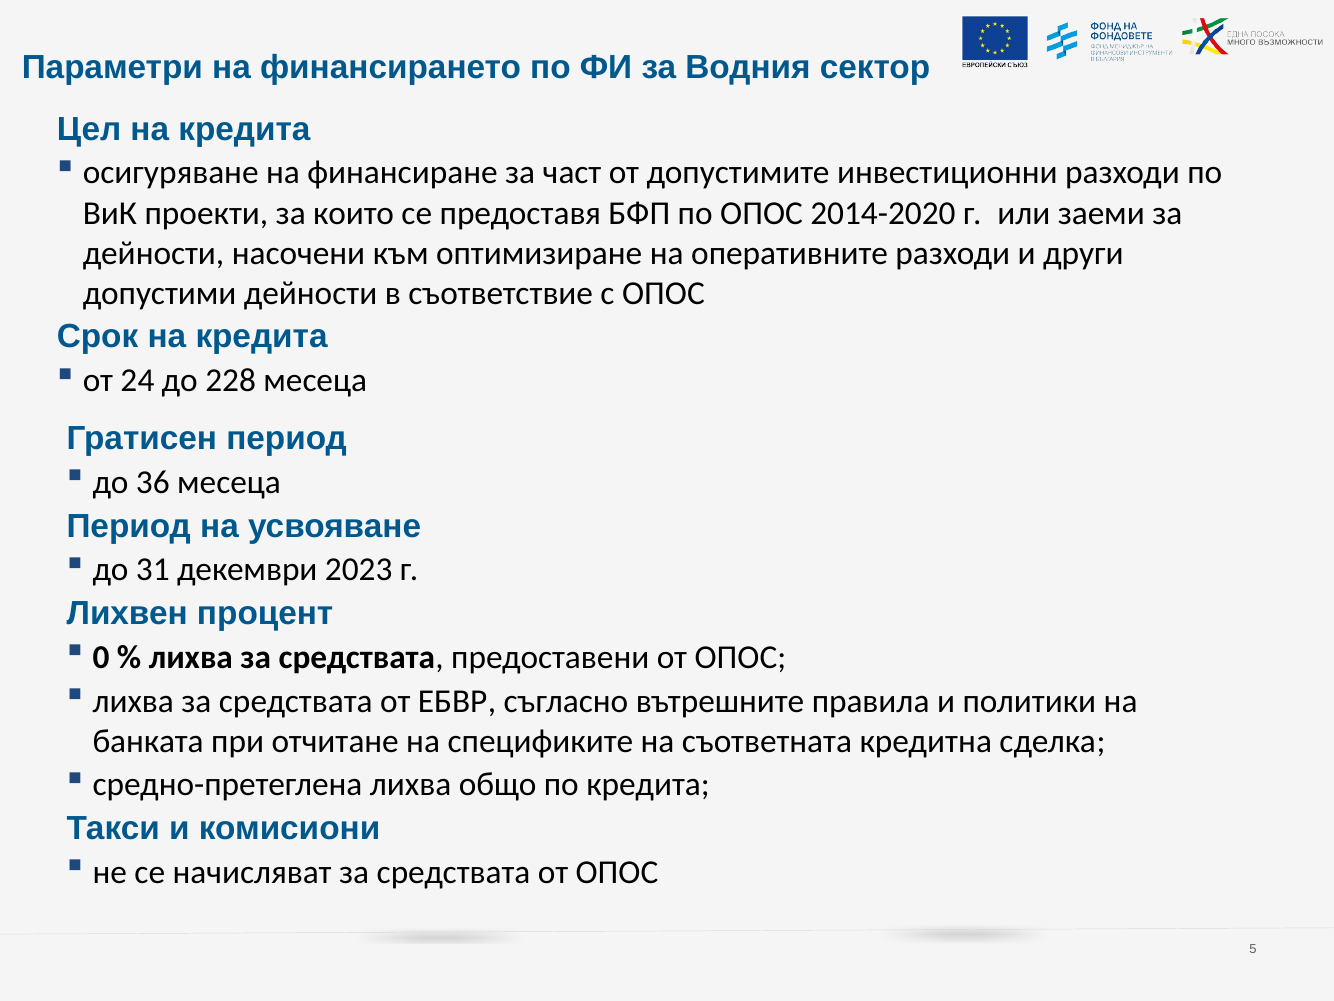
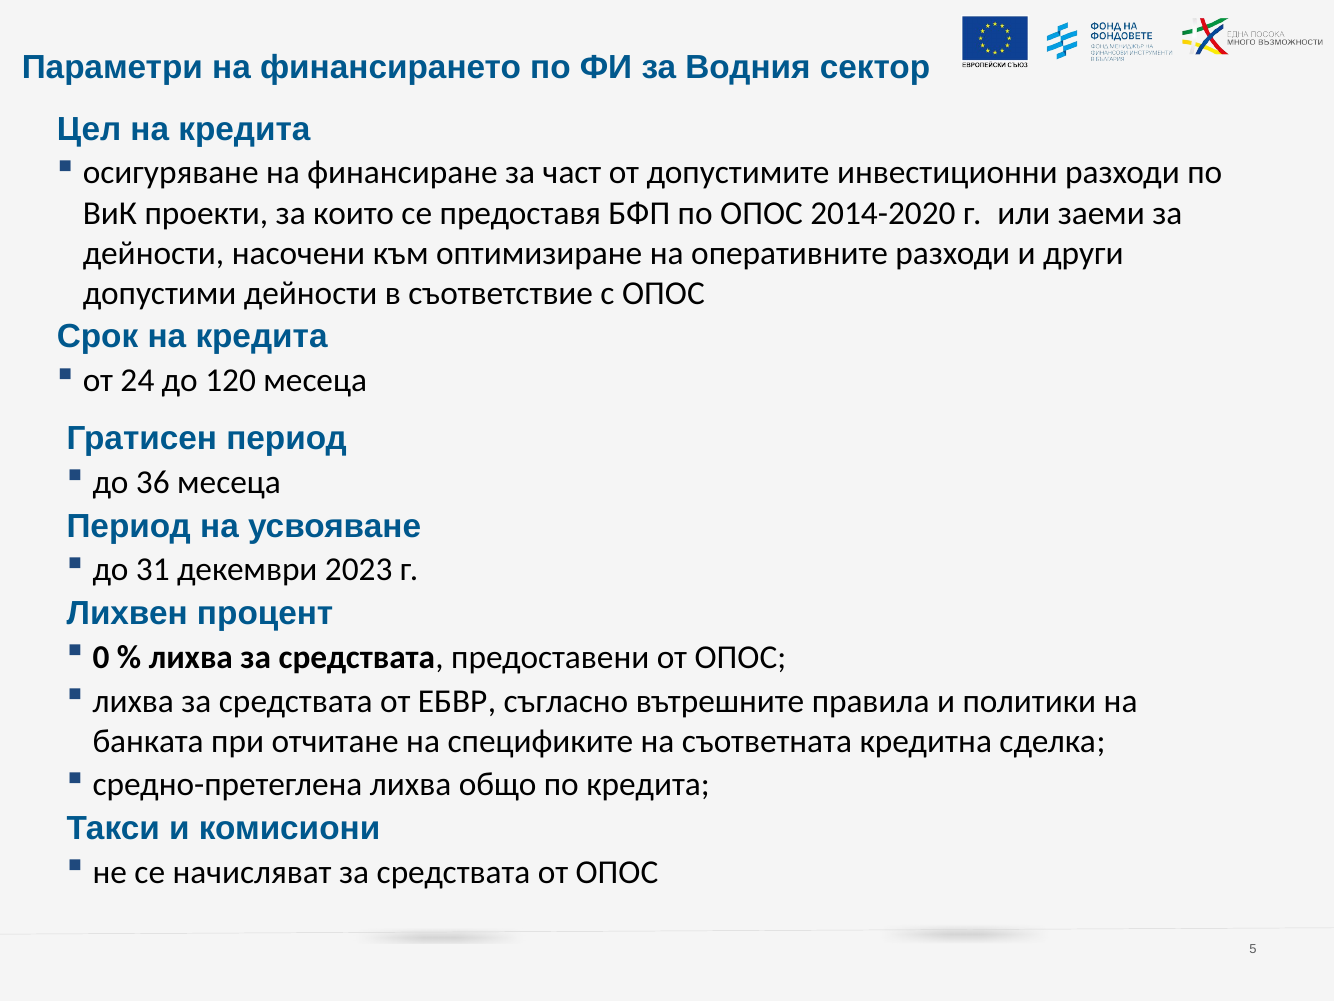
228: 228 -> 120 (231, 380)
